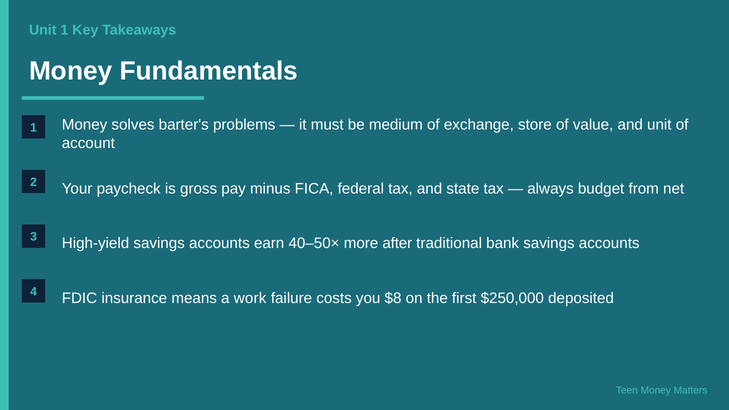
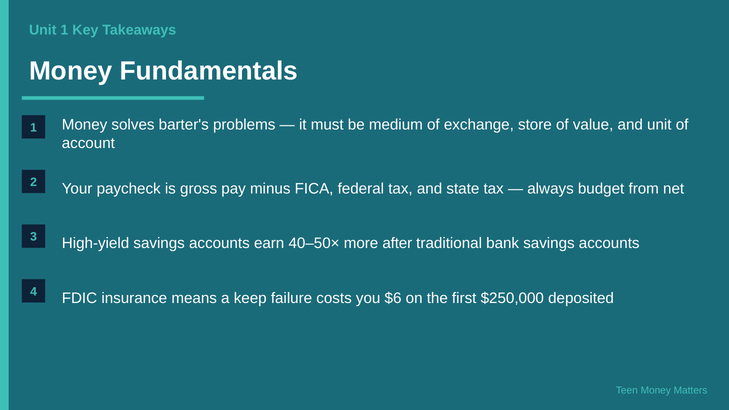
work: work -> keep (250, 298)
$8: $8 -> $6 (393, 298)
